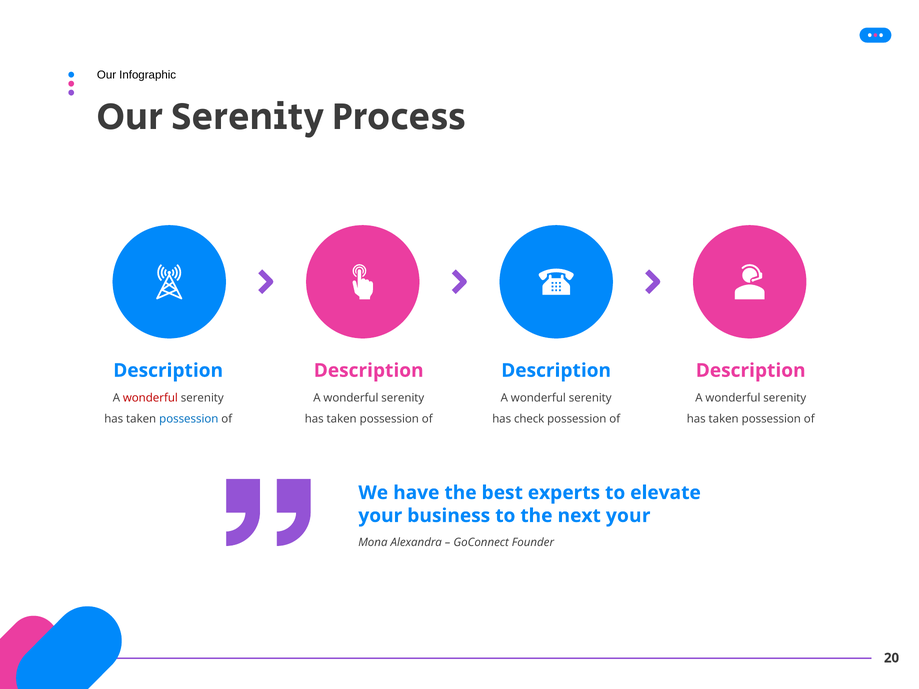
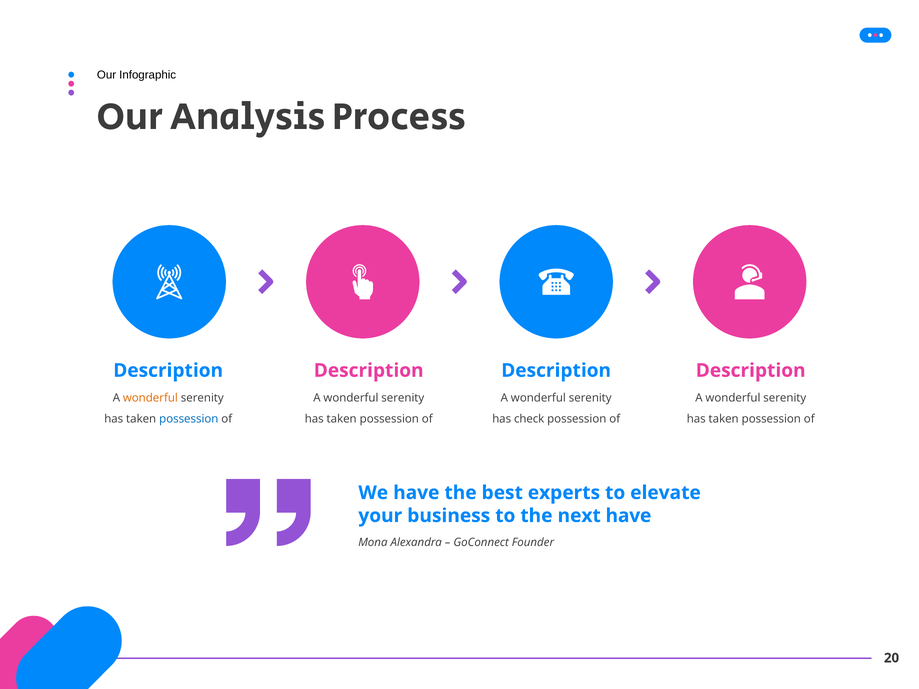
Our Serenity: Serenity -> Analysis (248, 116)
wonderful colour: red -> orange (150, 398)
next your: your -> have (628, 516)
